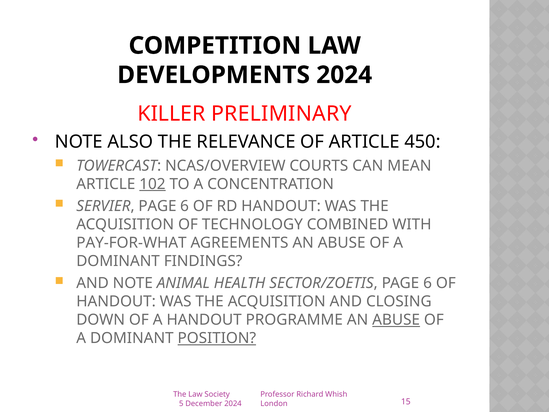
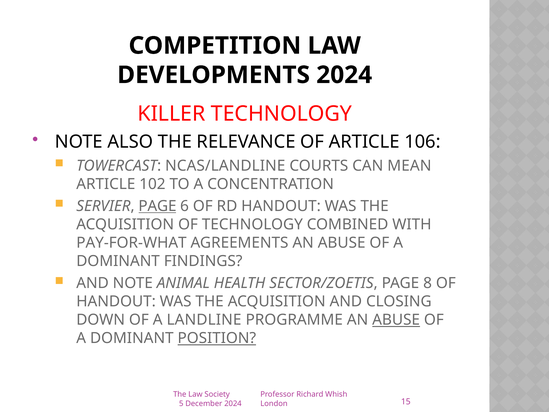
KILLER PRELIMINARY: PRELIMINARY -> TECHNOLOGY (281, 114)
450: 450 -> 106 (422, 142)
NCAS/OVERVIEW: NCAS/OVERVIEW -> NCAS/LANDLINE (225, 166)
102 underline: present -> none (152, 184)
PAGE underline: none -> present (157, 206)
SECTOR/ZOETIS PAGE 6: 6 -> 8 (428, 283)
A HANDOUT: HANDOUT -> LANDLINE (204, 320)
